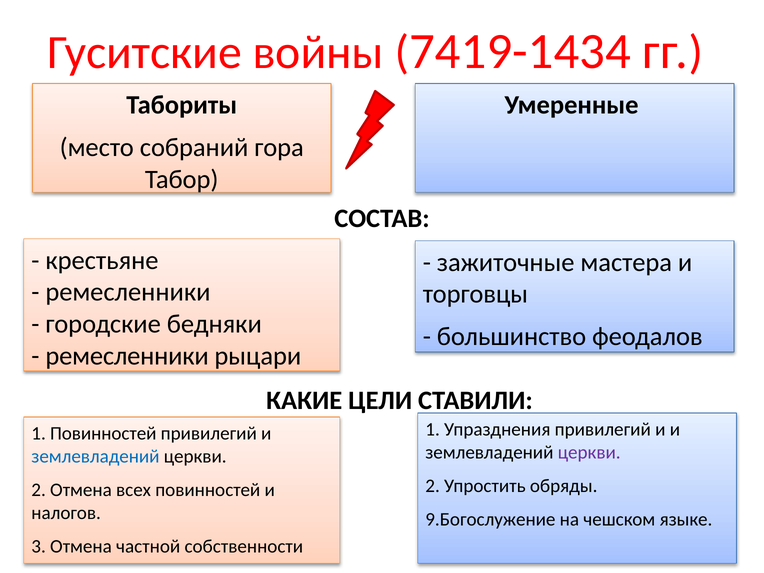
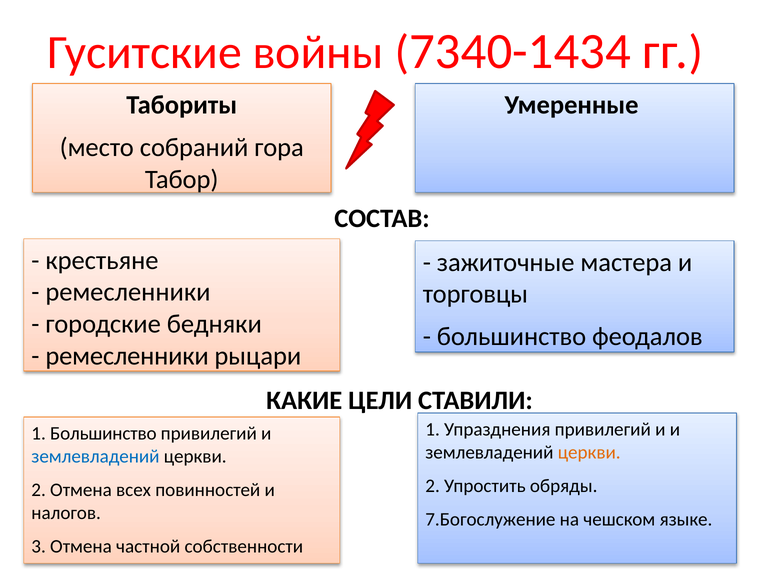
7419-1434: 7419-1434 -> 7340-1434 (520, 51)
1 Повинностей: Повинностей -> Большинство (103, 433)
церкви colour: purple -> orange (589, 452)
9.Богослужение: 9.Богослужение -> 7.Богослужение (490, 519)
